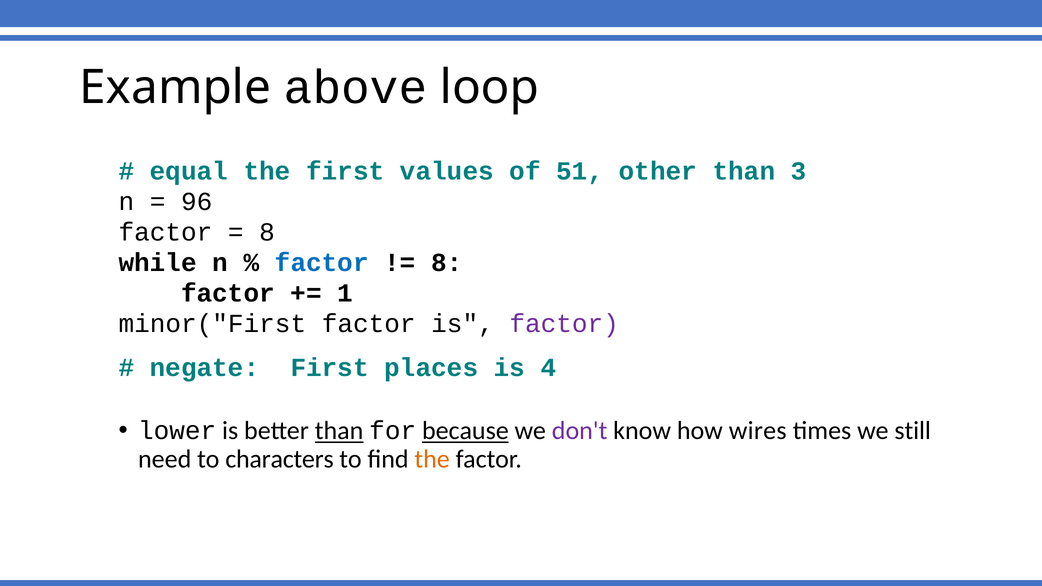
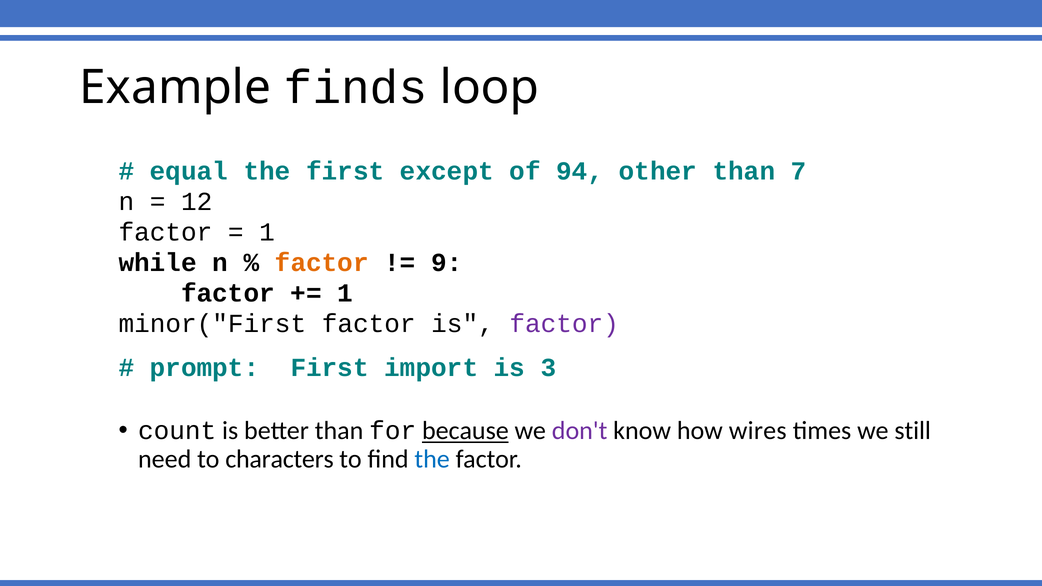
above: above -> finds (356, 88)
values: values -> except (447, 171)
51: 51 -> 94 (580, 171)
3: 3 -> 7 (799, 171)
96: 96 -> 12 (197, 202)
8: 8 -> 1 (267, 232)
factor colour: blue -> orange (322, 263)
8: 8 -> 9 (447, 263)
negate: negate -> prompt (205, 368)
places: places -> import (431, 368)
4: 4 -> 3 (548, 368)
lower: lower -> count (177, 431)
than underline: present -> none (339, 431)
the colour: orange -> blue (432, 459)
